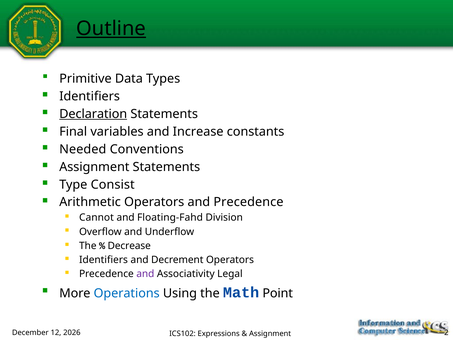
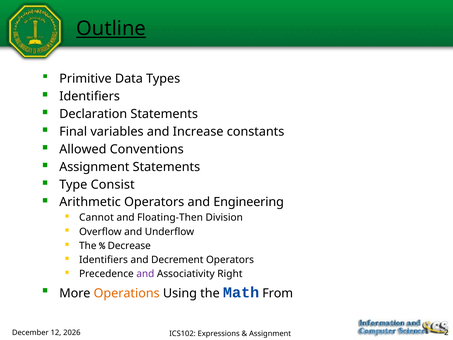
Declaration underline: present -> none (93, 114)
Needed: Needed -> Allowed (83, 149)
and Precedence: Precedence -> Engineering (249, 202)
Floating-Fahd: Floating-Fahd -> Floating-Then (170, 217)
Legal: Legal -> Right (230, 274)
Operations colour: blue -> orange (127, 293)
Point: Point -> From (278, 293)
